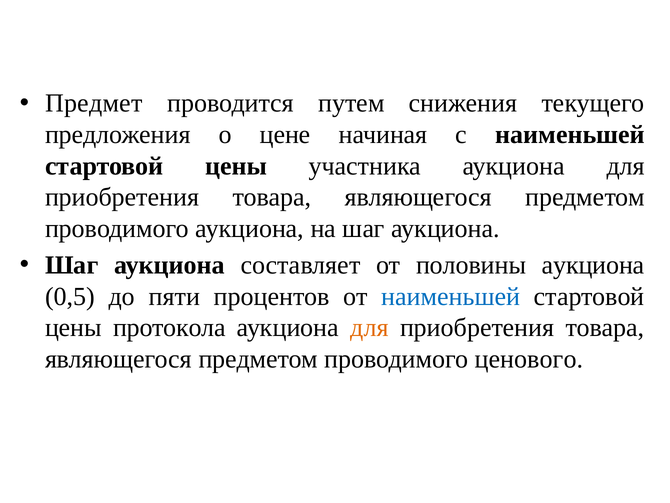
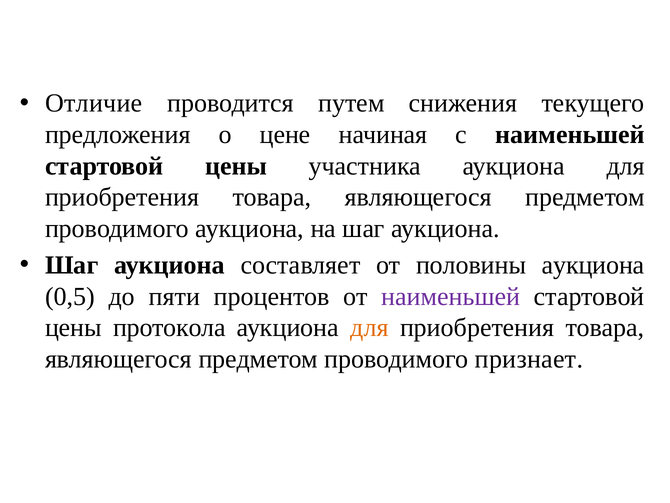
Предмет: Предмет -> Отличие (94, 103)
наименьшей colour: blue -> purple (451, 296)
ценового: ценового -> признает (529, 359)
